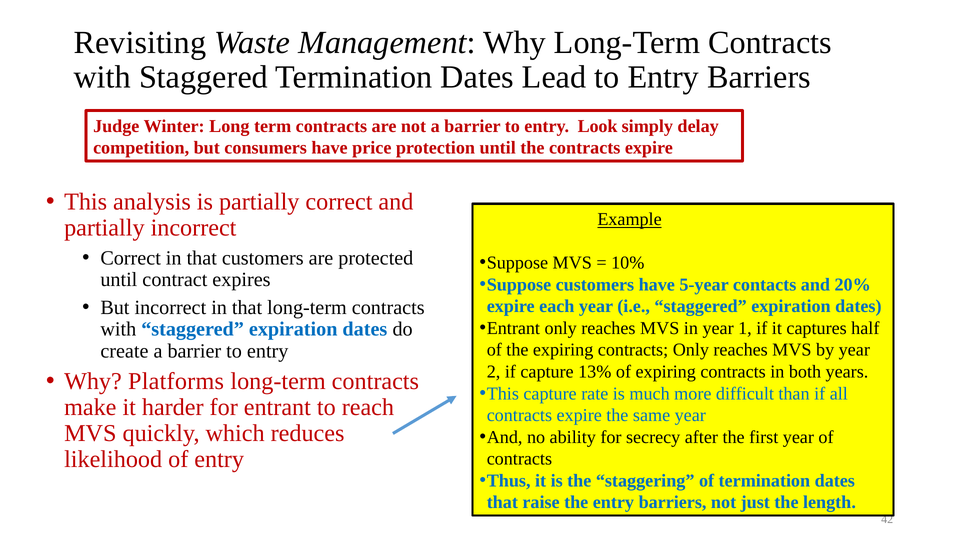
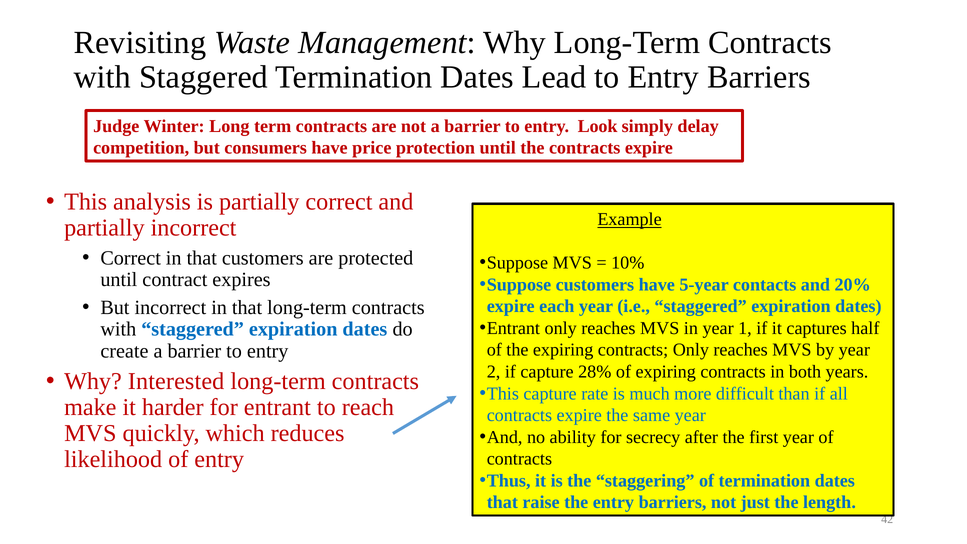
13%: 13% -> 28% (595, 372)
Platforms: Platforms -> Interested (176, 381)
